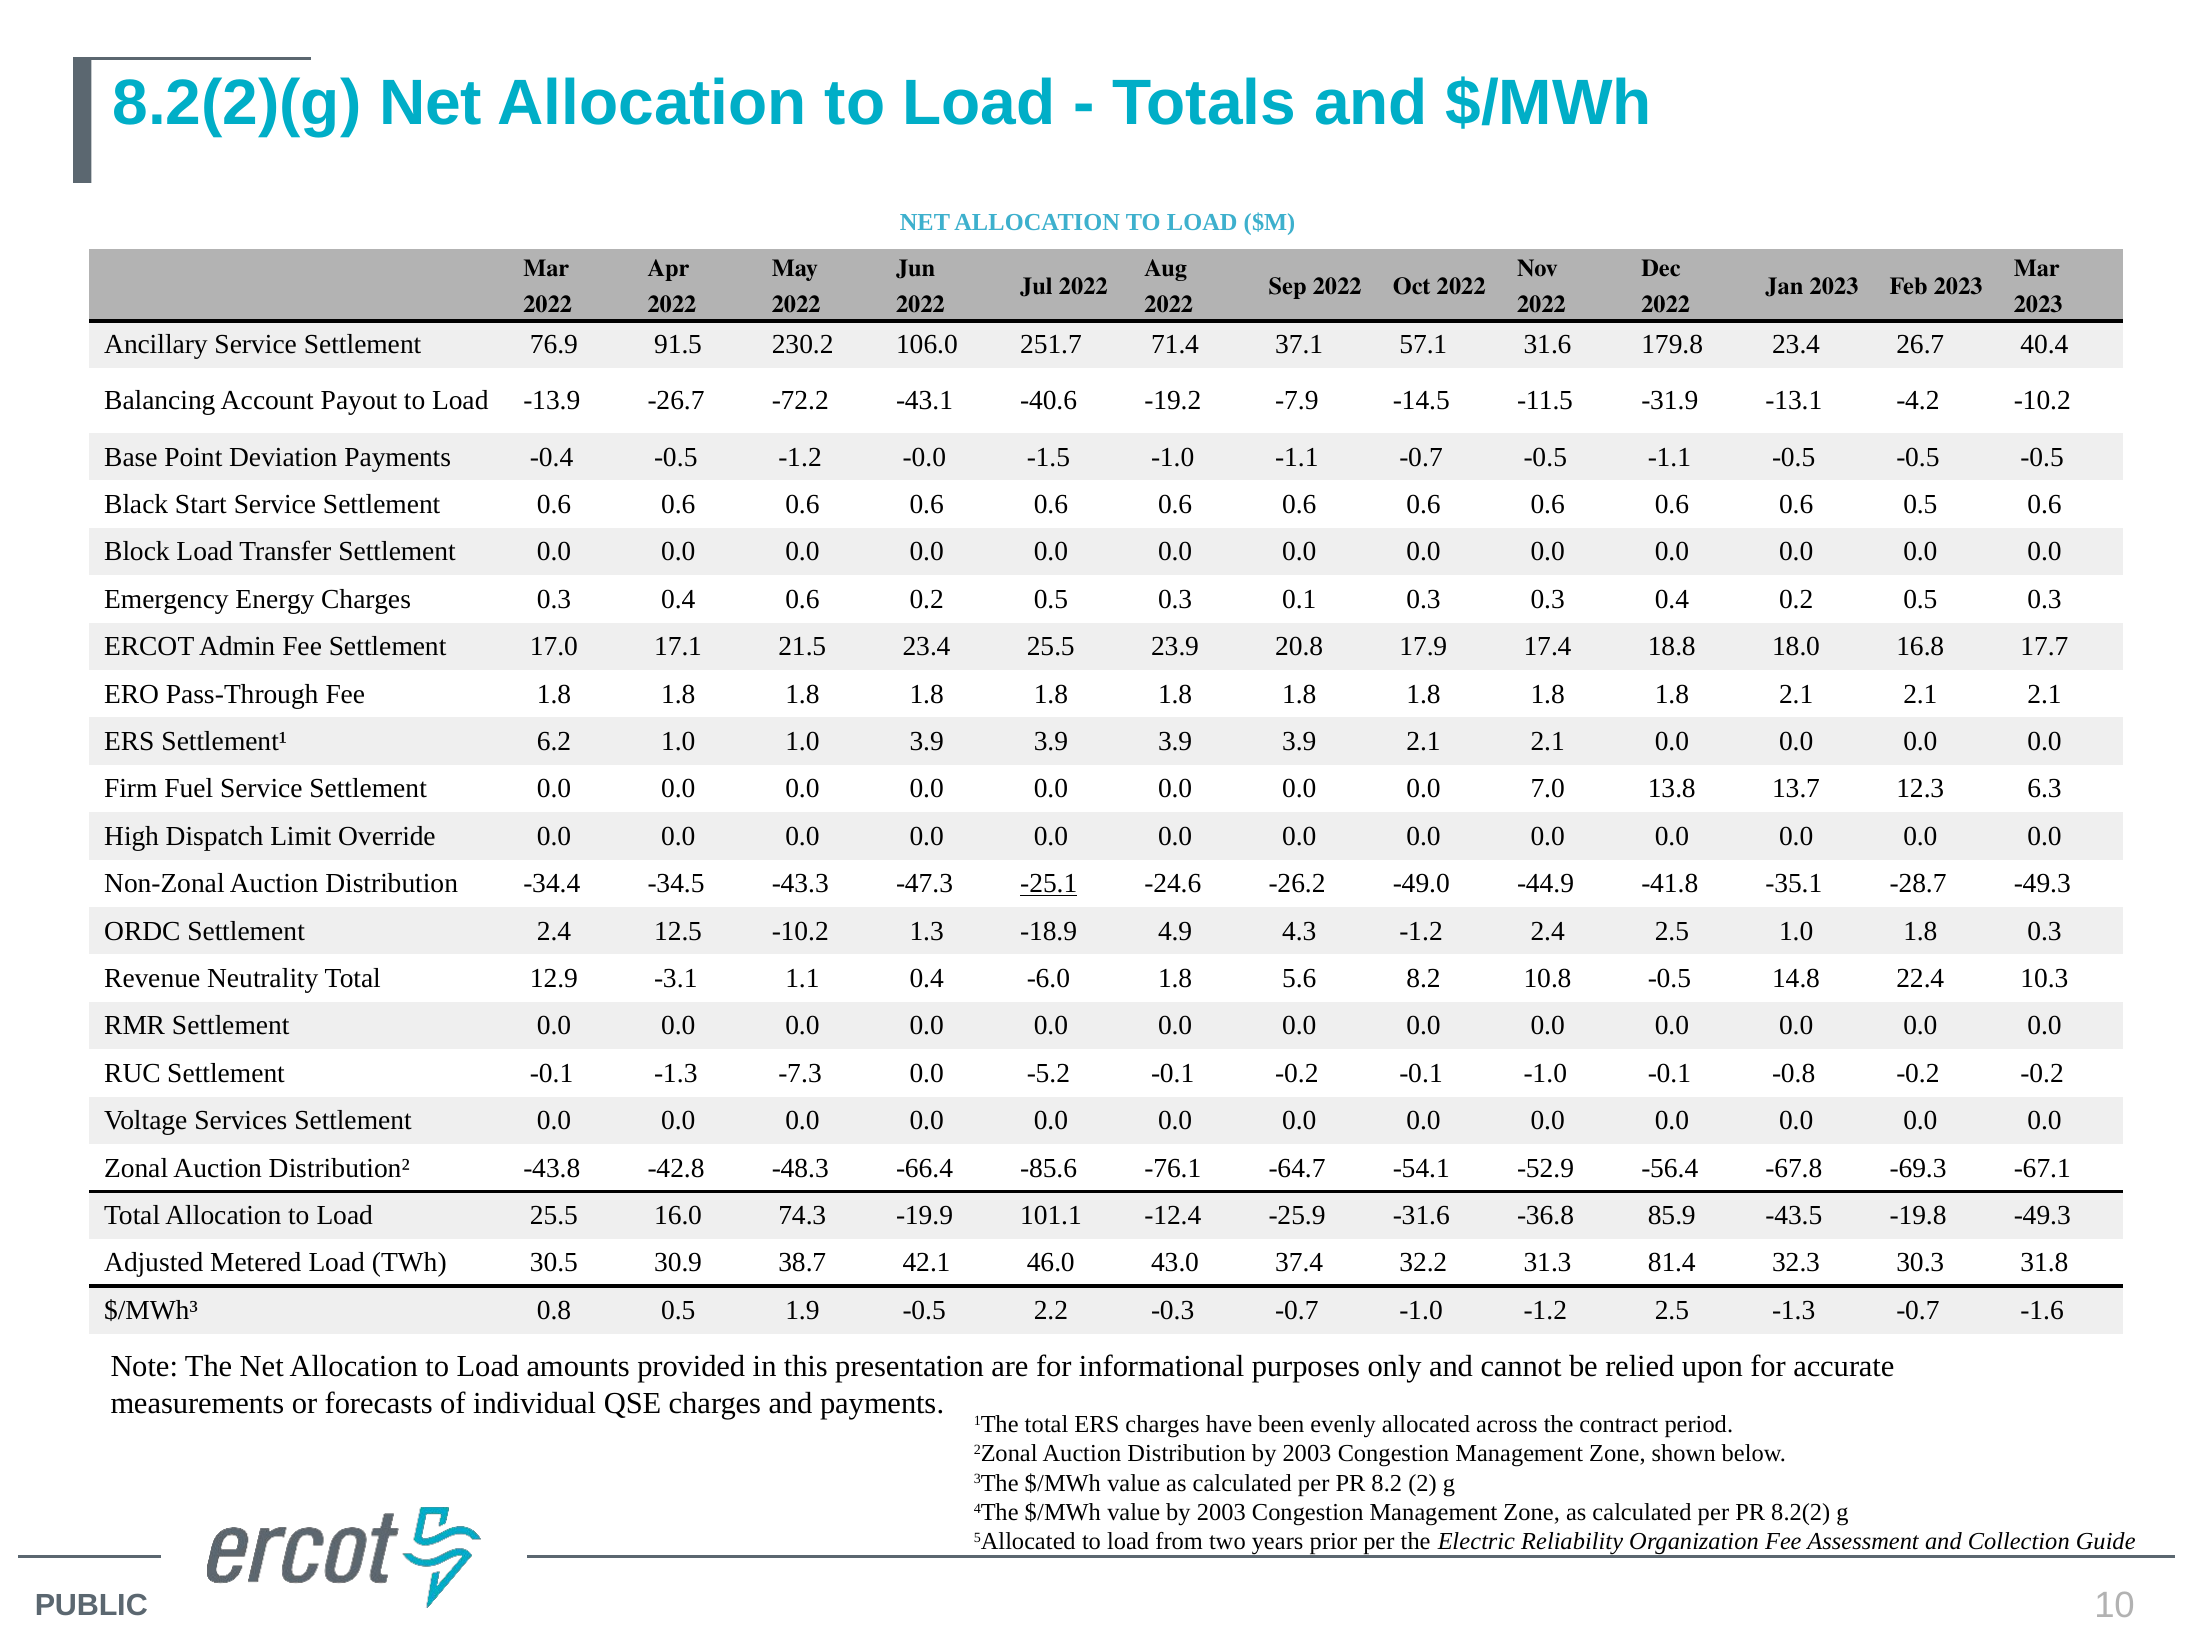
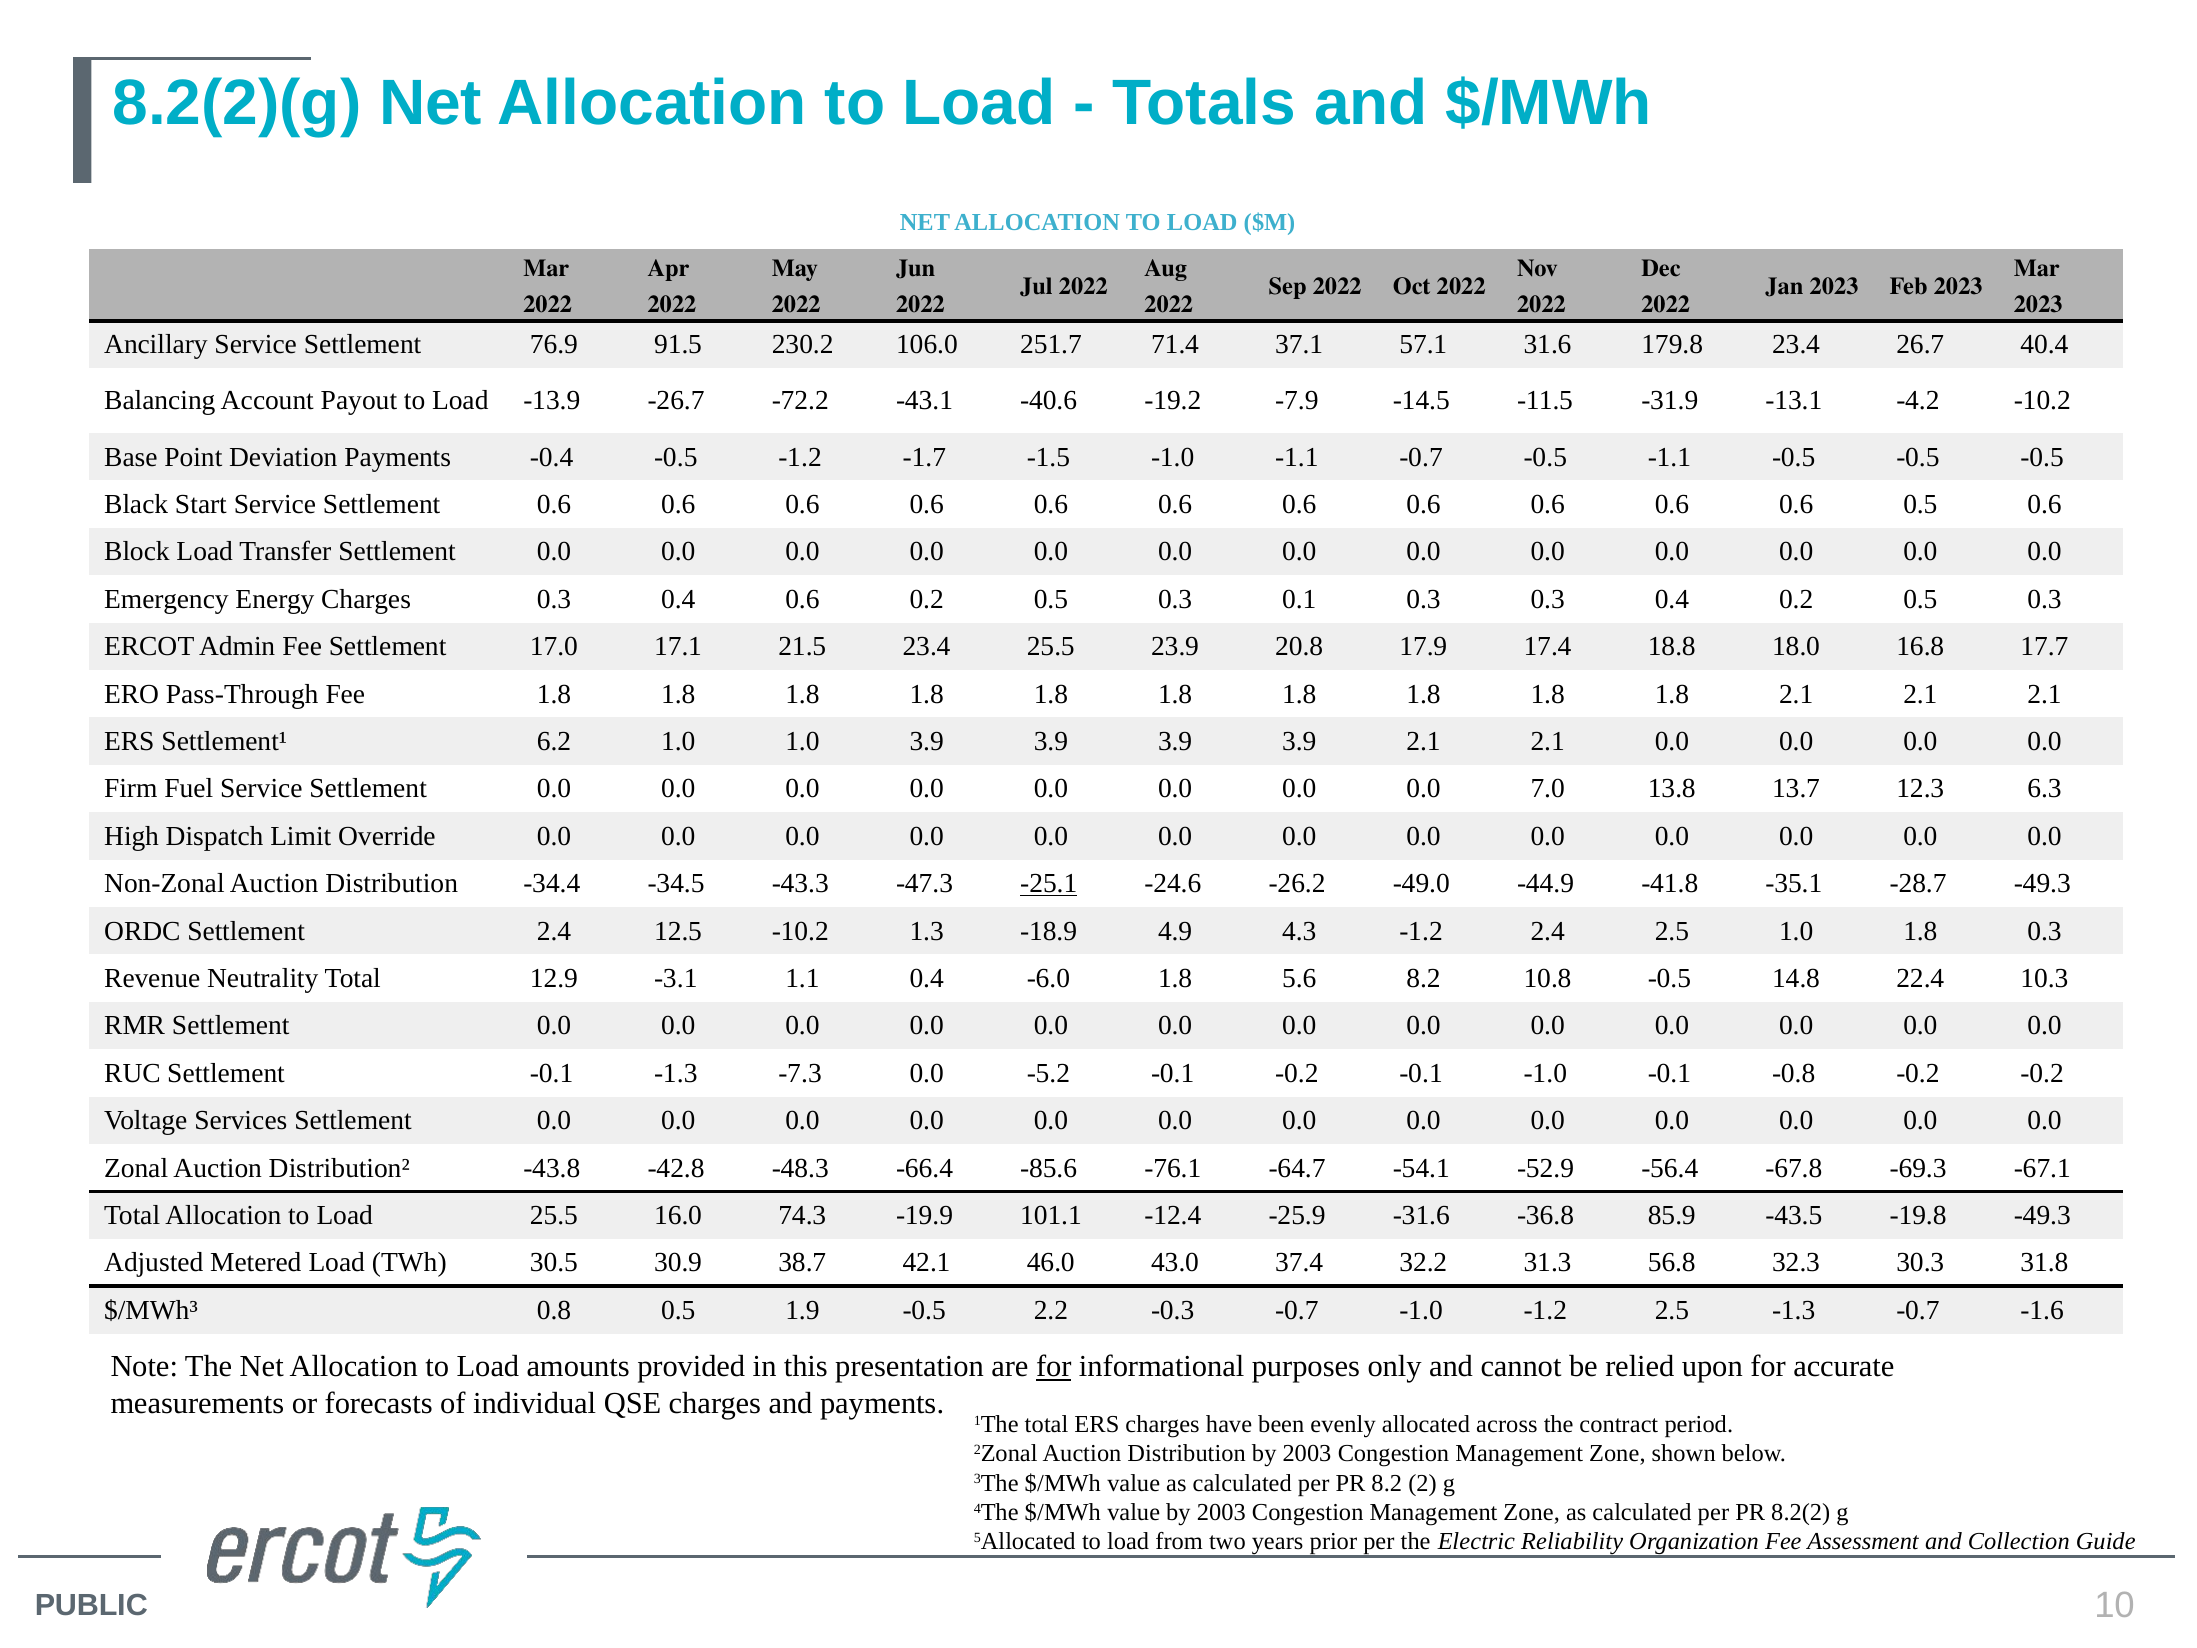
-0.0: -0.0 -> -1.7 (924, 457)
81.4: 81.4 -> 56.8 (1672, 1263)
for underline: none -> present (1054, 1367)
